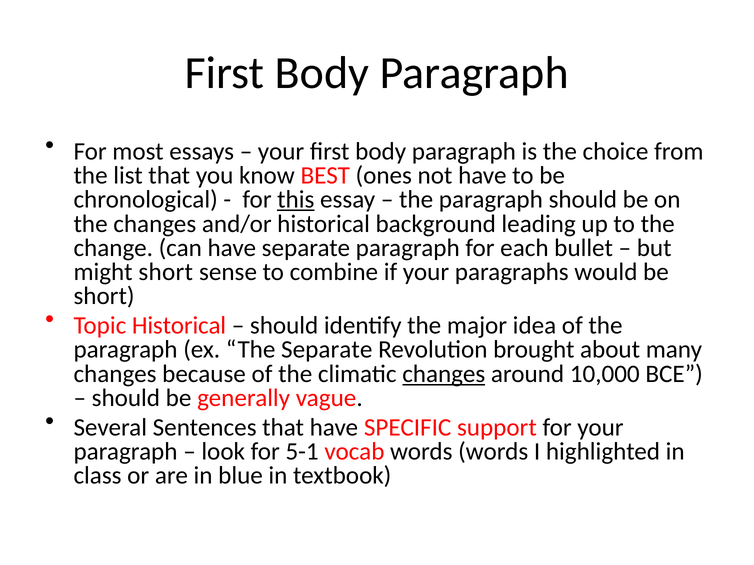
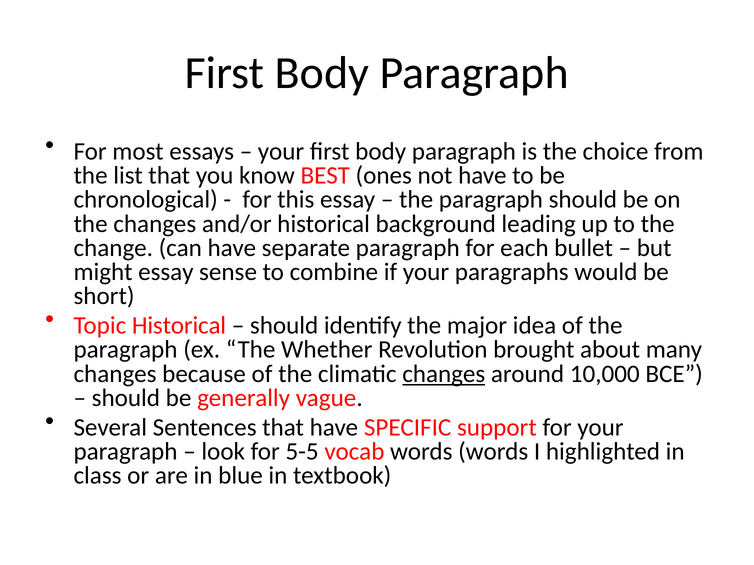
this underline: present -> none (296, 200)
might short: short -> essay (166, 272)
The Separate: Separate -> Whether (327, 350)
5-1: 5-1 -> 5-5 (302, 452)
